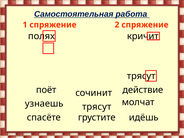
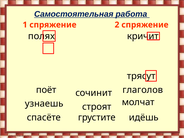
действие: действие -> глаголов (143, 90)
трясут: трясут -> строят (97, 107)
